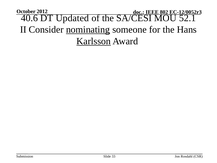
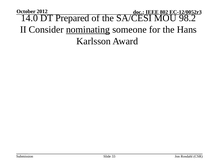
40.6: 40.6 -> 14.0 (29, 18)
Updated: Updated -> Prepared (72, 18)
52.1: 52.1 -> 98.2 (188, 18)
Karlsson underline: present -> none (94, 41)
